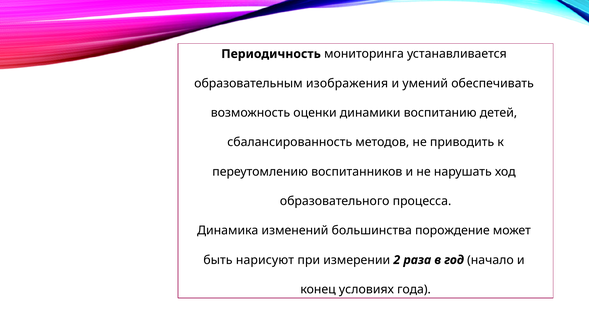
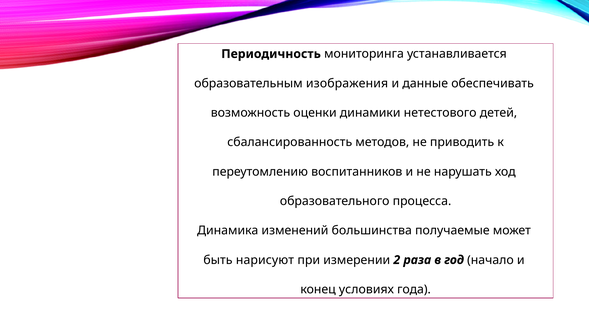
умений: умений -> данные (425, 83)
воспитанию: воспитанию -> нетестового (440, 113)
порождение: порождение -> получаемые (452, 231)
